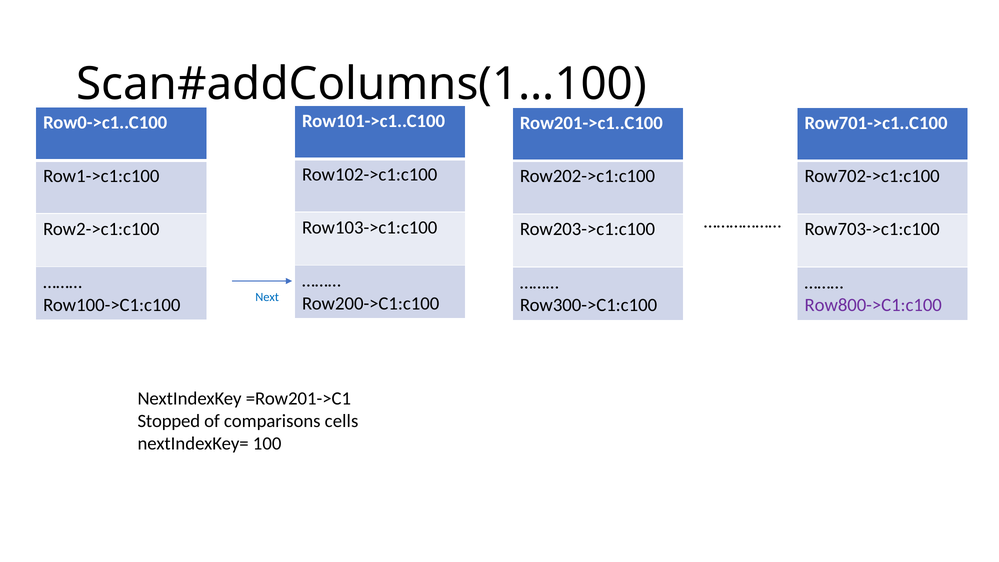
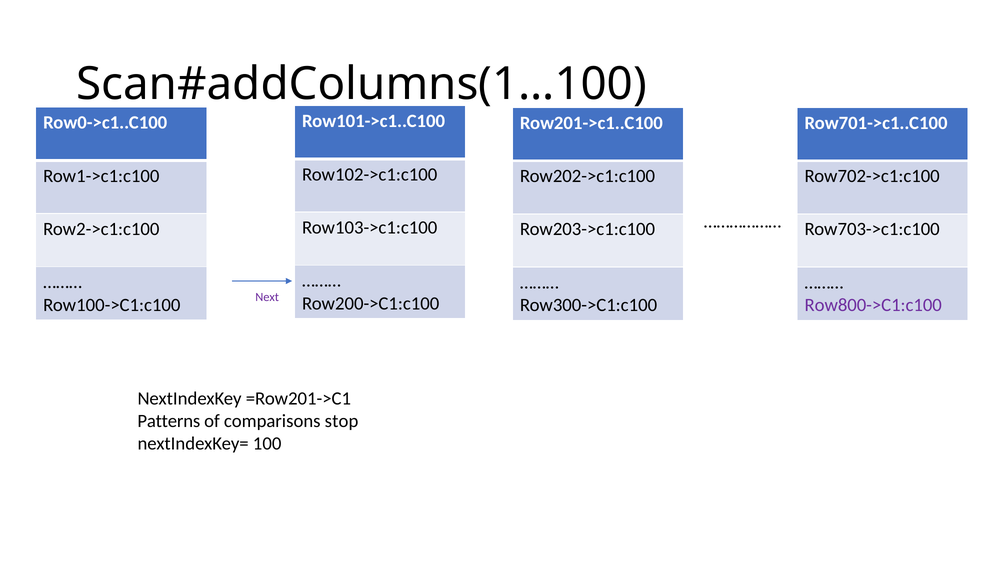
Next colour: blue -> purple (267, 297)
Stopped: Stopped -> Patterns (169, 421)
cells: cells -> stop (342, 421)
